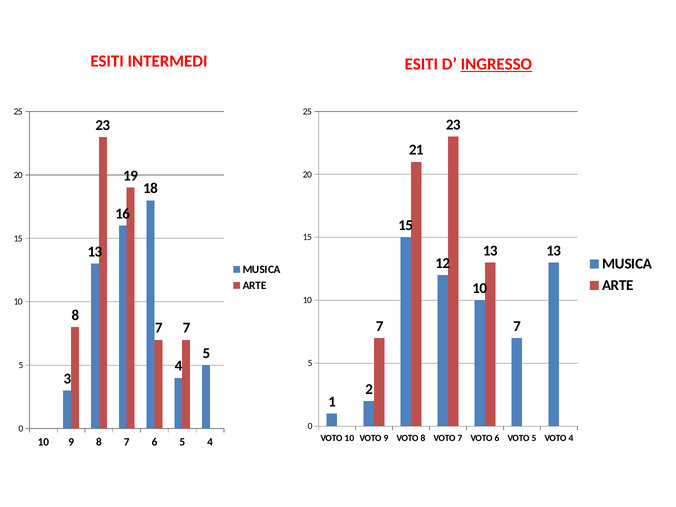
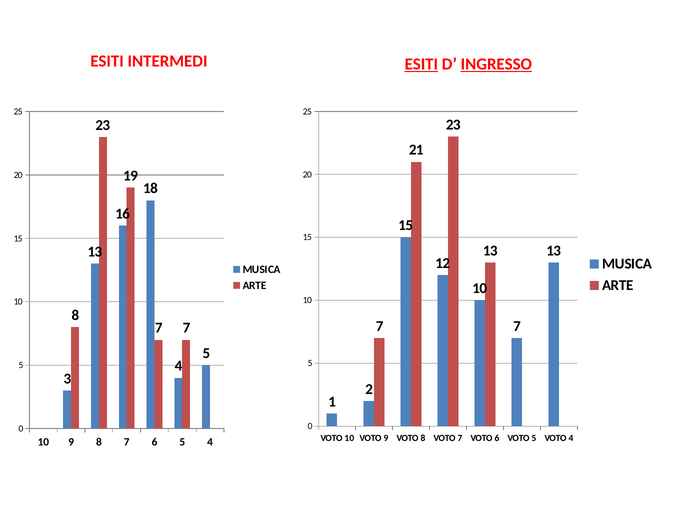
ESITI underline: none -> present (421, 64)
